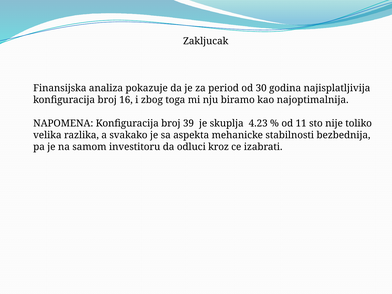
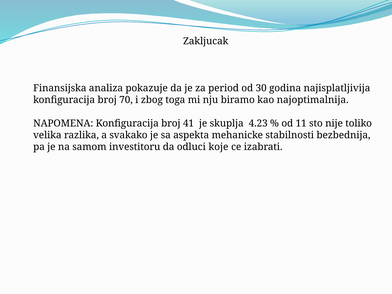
16: 16 -> 70 (126, 100)
39: 39 -> 41 (188, 123)
kroz: kroz -> koje (218, 147)
